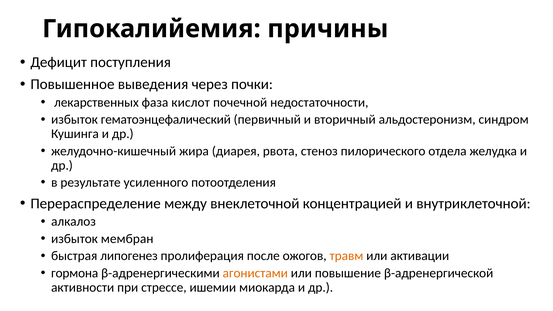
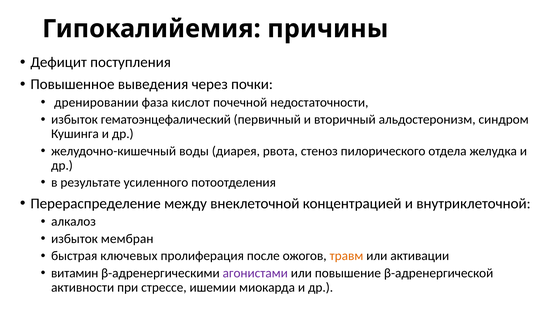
лекарственных: лекарственных -> дренировании (96, 102)
жира: жира -> воды (194, 151)
липогенез: липогенез -> ключевых (129, 256)
гормона: гормона -> витамин (75, 273)
агонистами colour: orange -> purple (255, 273)
